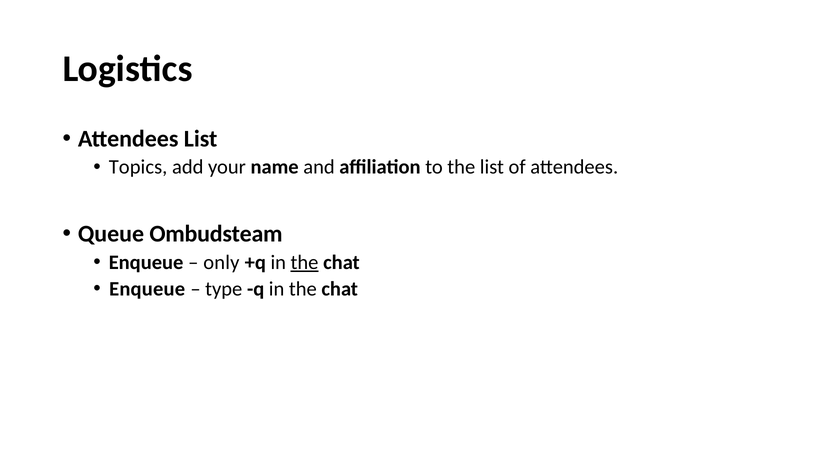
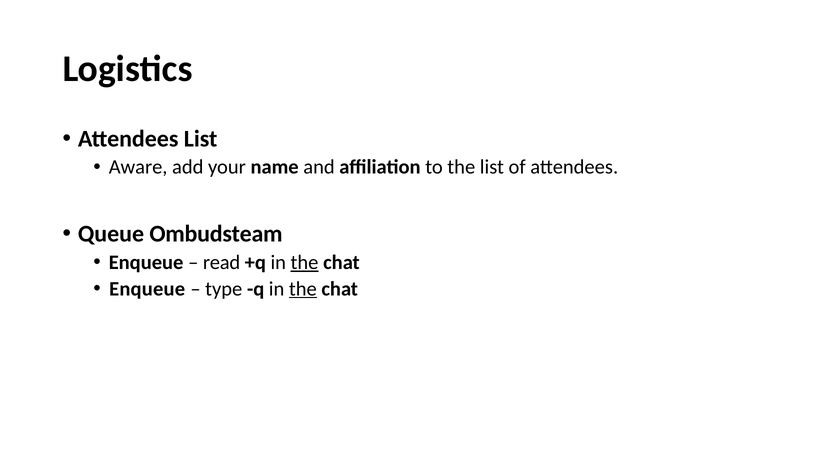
Topics: Topics -> Aware (138, 167)
only: only -> read (222, 262)
the underline: none -> present (303, 289)
